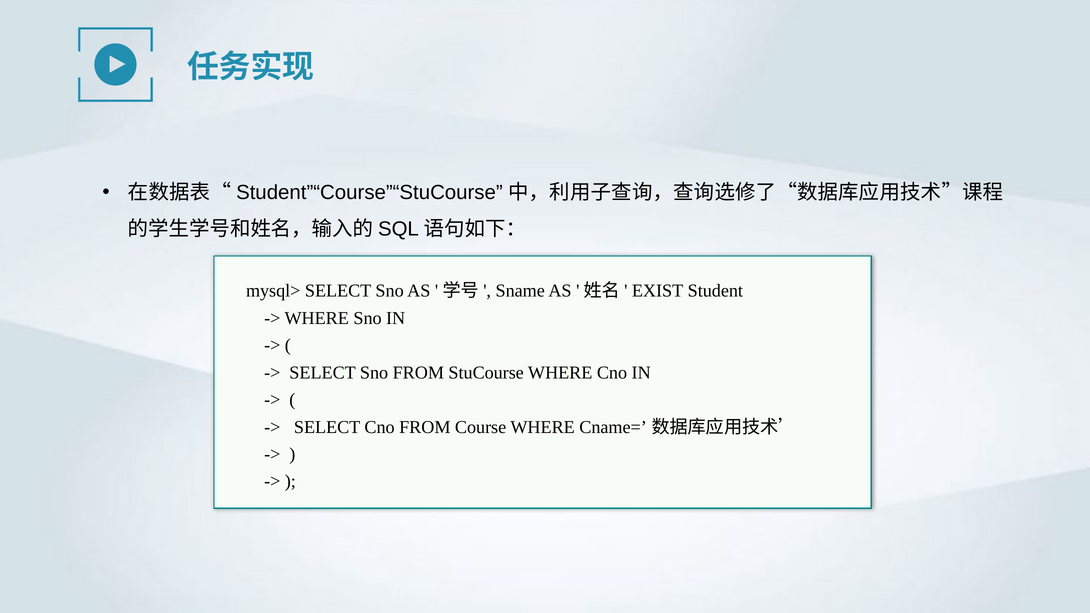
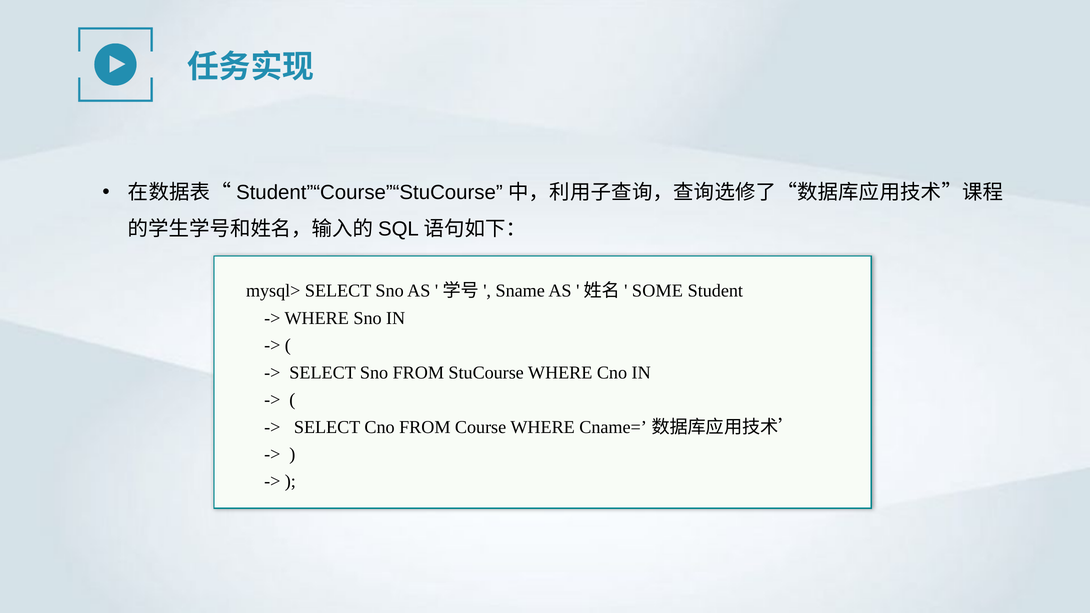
EXIST: EXIST -> SOME (657, 291)
